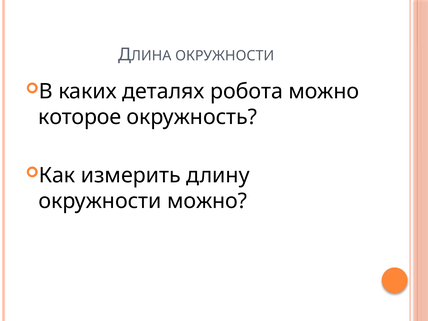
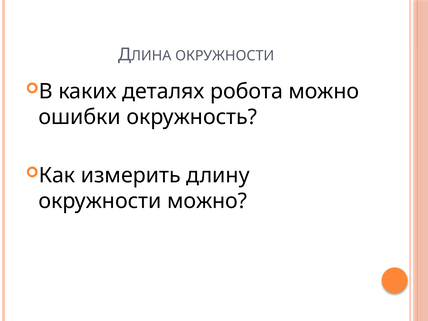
которое: которое -> ошибки (80, 117)
